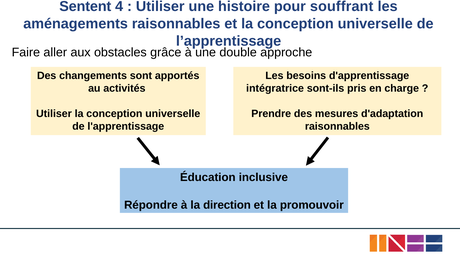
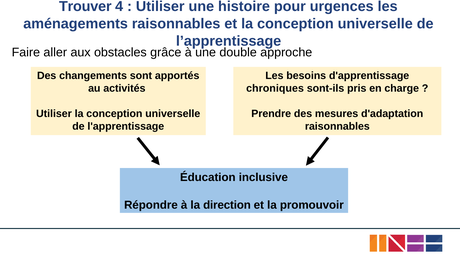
Sentent: Sentent -> Trouver (85, 6)
souffrant: souffrant -> urgences (342, 6)
intégratrice: intégratrice -> chroniques (275, 88)
